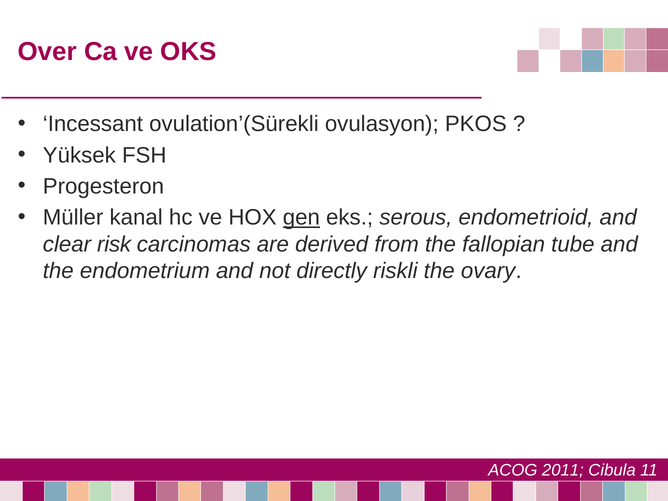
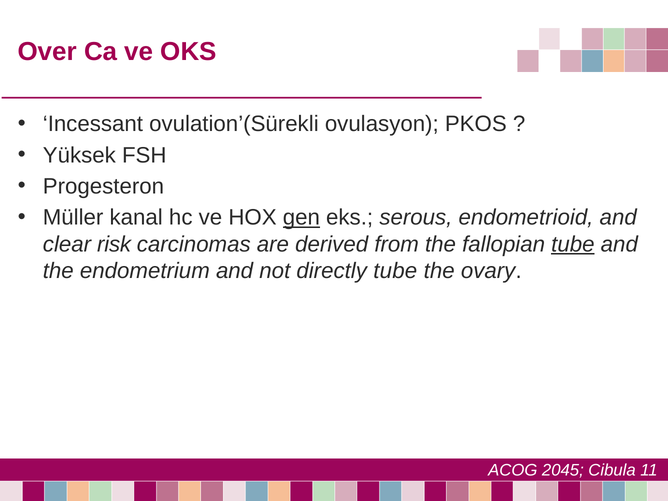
tube underline: none -> present (573, 244)
directly riskli: riskli -> tube (395, 271)
2011: 2011 -> 2045 (563, 470)
